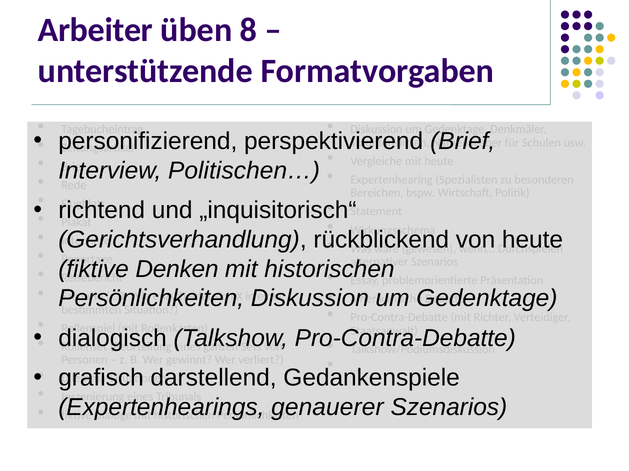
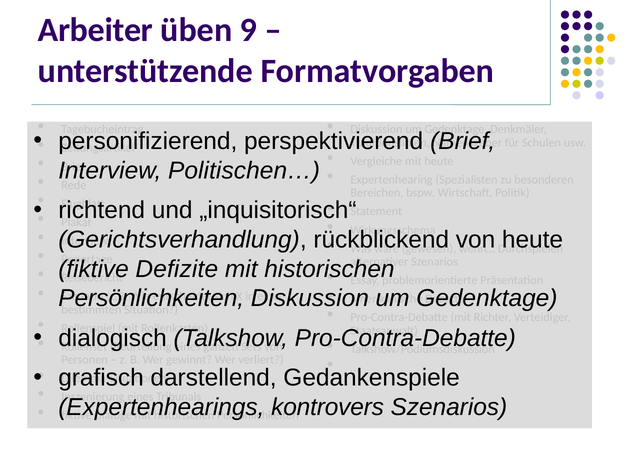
8: 8 -> 9 (249, 30)
Denken: Denken -> Defizite (177, 269)
genauerer: genauerer -> kontrovers (328, 408)
